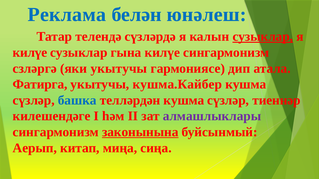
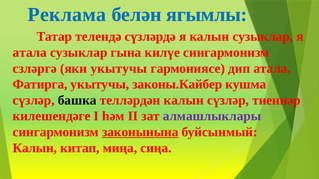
юнәлеш: юнәлеш -> ягымлы (207, 15)
сузыклар underline: present -> none (263, 37)
килүе: килүе -> атала (30, 53)
кушма.Кайбер: кушма.Кайбер -> законы.Кайбер (177, 84)
башка colour: blue -> black (77, 100)
телләрдән кушма: кушма -> калын (184, 100)
Аерып: Аерып -> Калын (35, 148)
